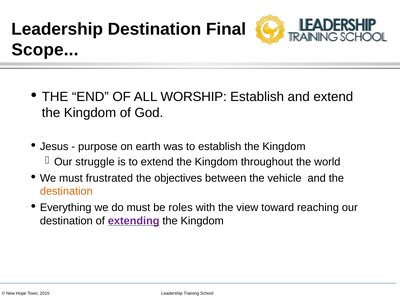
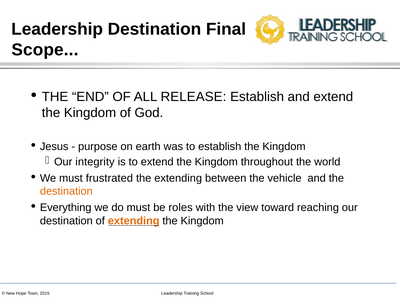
WORSHIP: WORSHIP -> RELEASE (193, 97)
struggle: struggle -> integrity (95, 162)
the objectives: objectives -> extending (178, 178)
extending colour: purple -> orange (134, 221)
